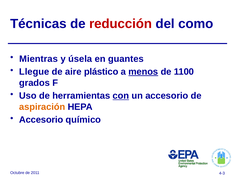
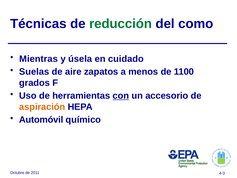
reducción colour: red -> green (121, 24)
guantes: guantes -> cuidado (126, 59)
Llegue: Llegue -> Suelas (34, 72)
plástico: plástico -> zapatos (101, 72)
menos underline: present -> none (143, 72)
Accesorio: Accesorio -> Automóvil (41, 120)
